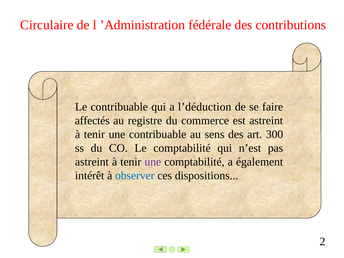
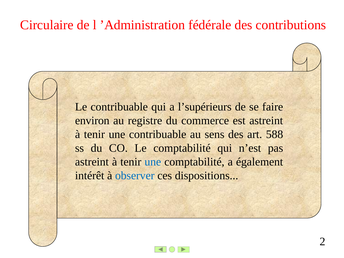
l’déduction: l’déduction -> l’supérieurs (205, 107)
affectés: affectés -> environ (92, 121)
300: 300 -> 588 (275, 134)
une colour: purple -> blue (153, 162)
